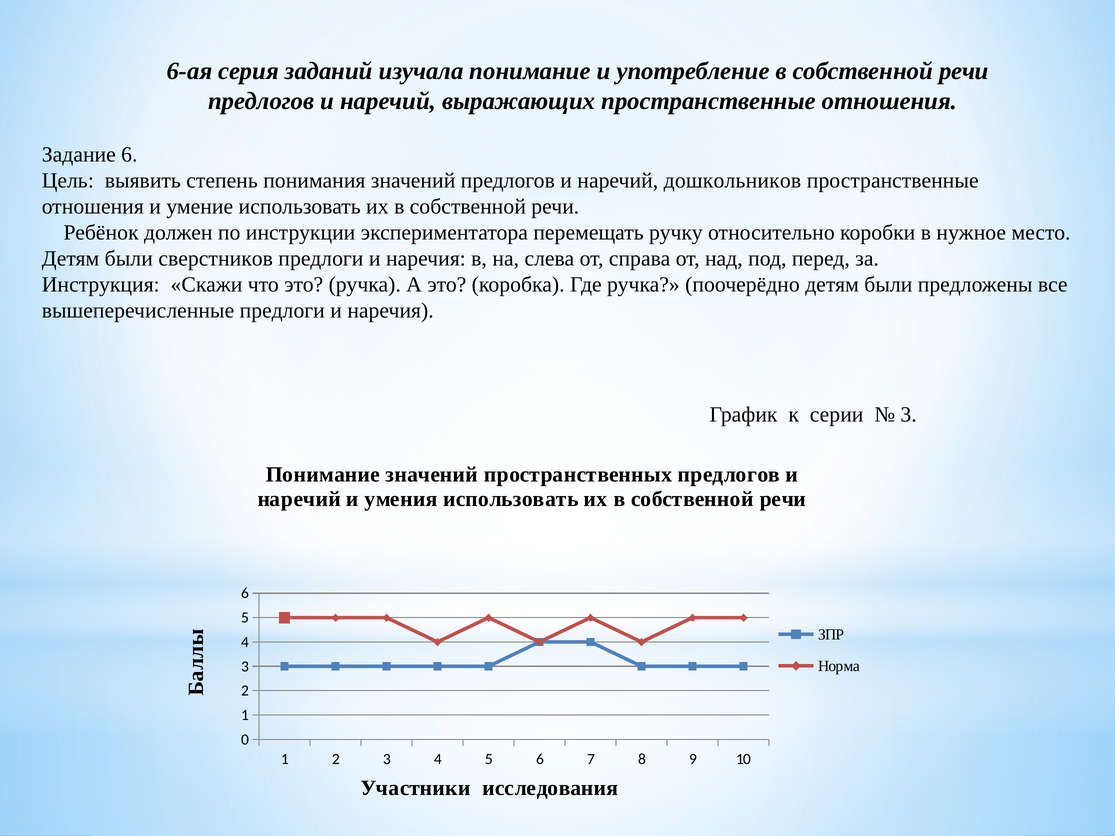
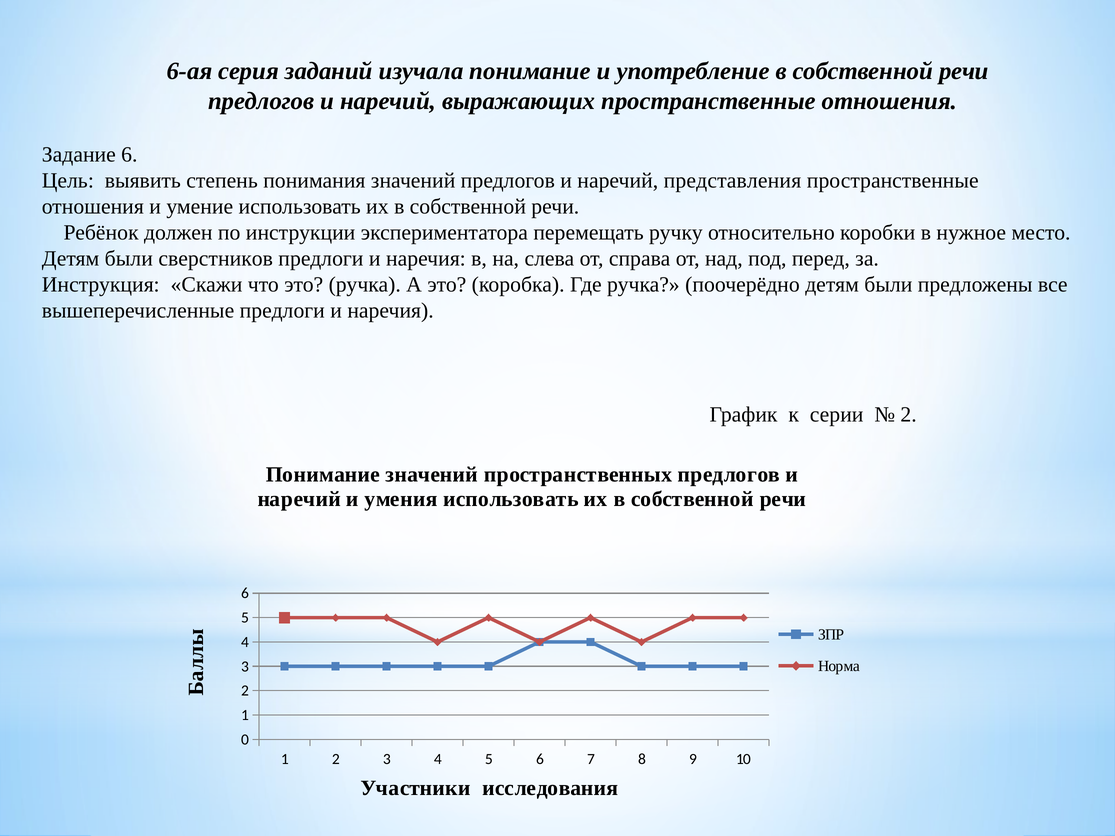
дошкольников: дошкольников -> представления (732, 181)
3: 3 -> 2 (909, 415)
